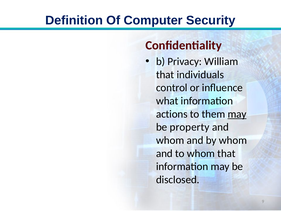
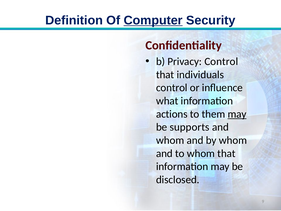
Computer underline: none -> present (153, 20)
Privacy William: William -> Control (221, 61)
property: property -> supports (190, 127)
